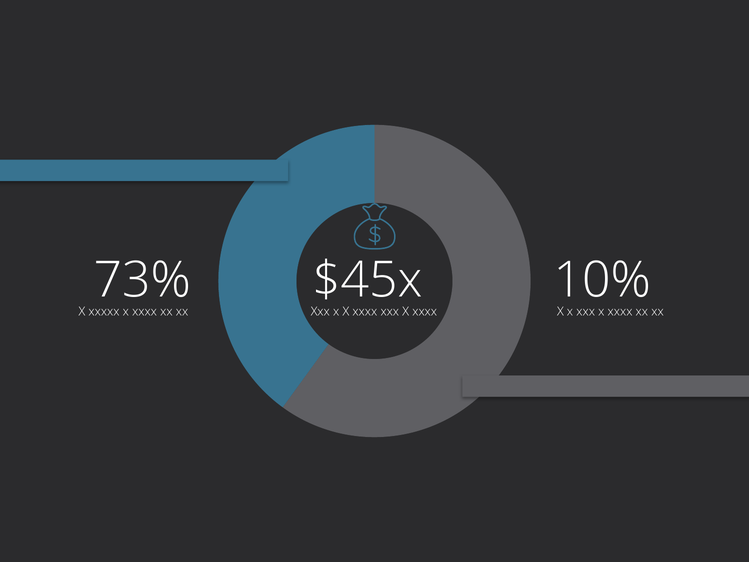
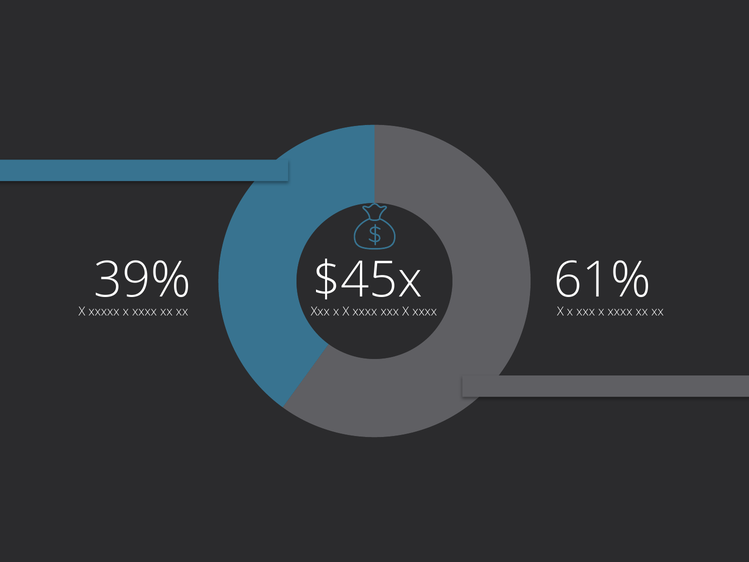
73%: 73% -> 39% (142, 280)
10%: 10% -> 61% (602, 280)
